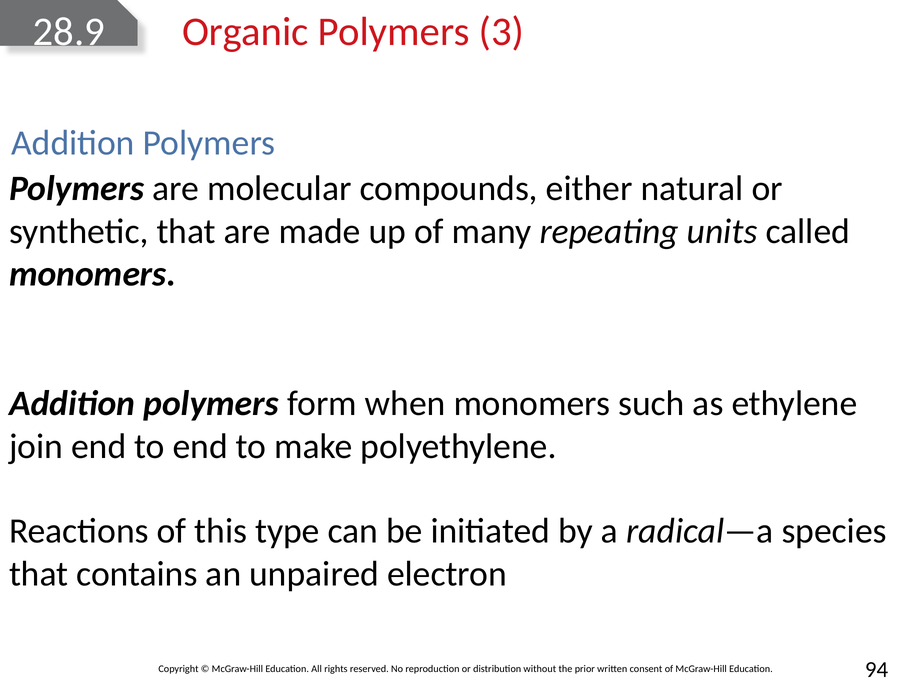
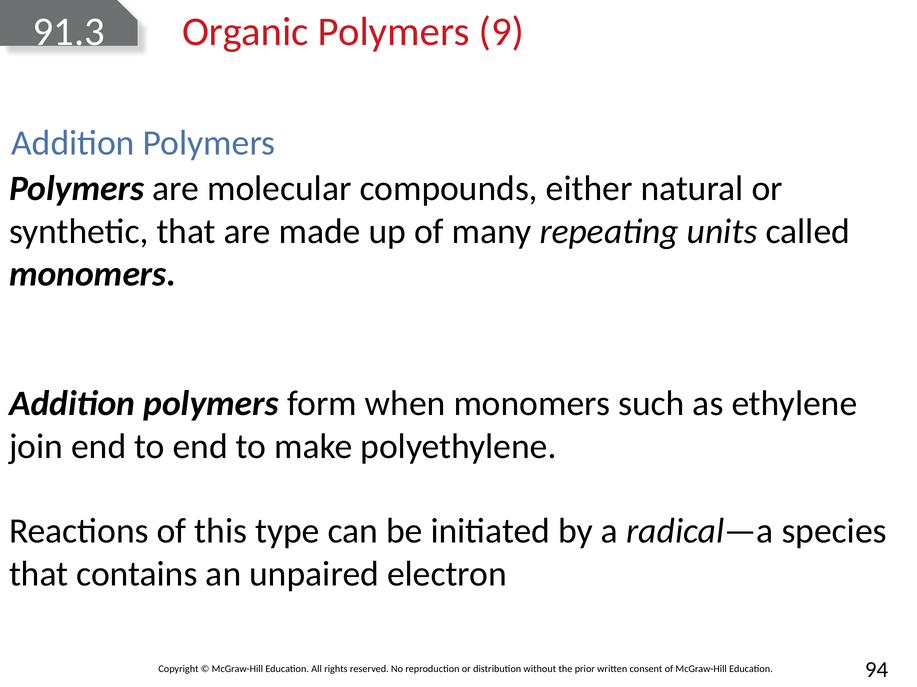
28.9: 28.9 -> 91.3 (69, 32)
3: 3 -> 9 (502, 32)
